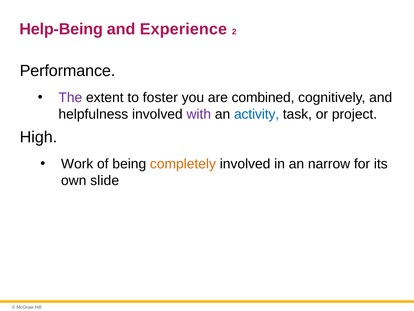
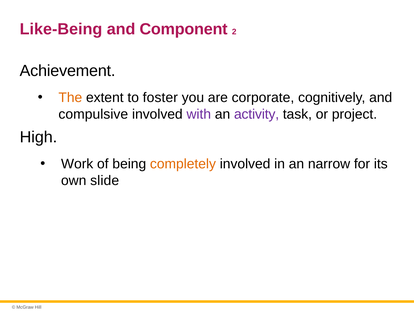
Help-Being: Help-Being -> Like-Being (61, 29)
Experience: Experience -> Component (184, 29)
Performance: Performance -> Achievement (68, 71)
The colour: purple -> orange (70, 98)
combined: combined -> corporate (263, 98)
helpfulness: helpfulness -> compulsive (93, 114)
activity colour: blue -> purple (257, 114)
